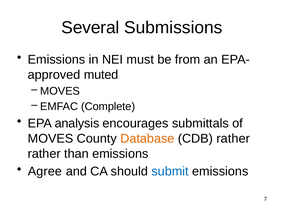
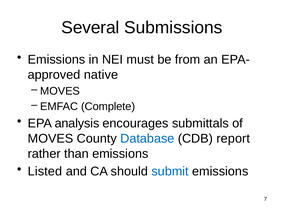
muted: muted -> native (101, 75)
Database colour: orange -> blue (147, 139)
CDB rather: rather -> report (233, 139)
Agree: Agree -> Listed (45, 171)
